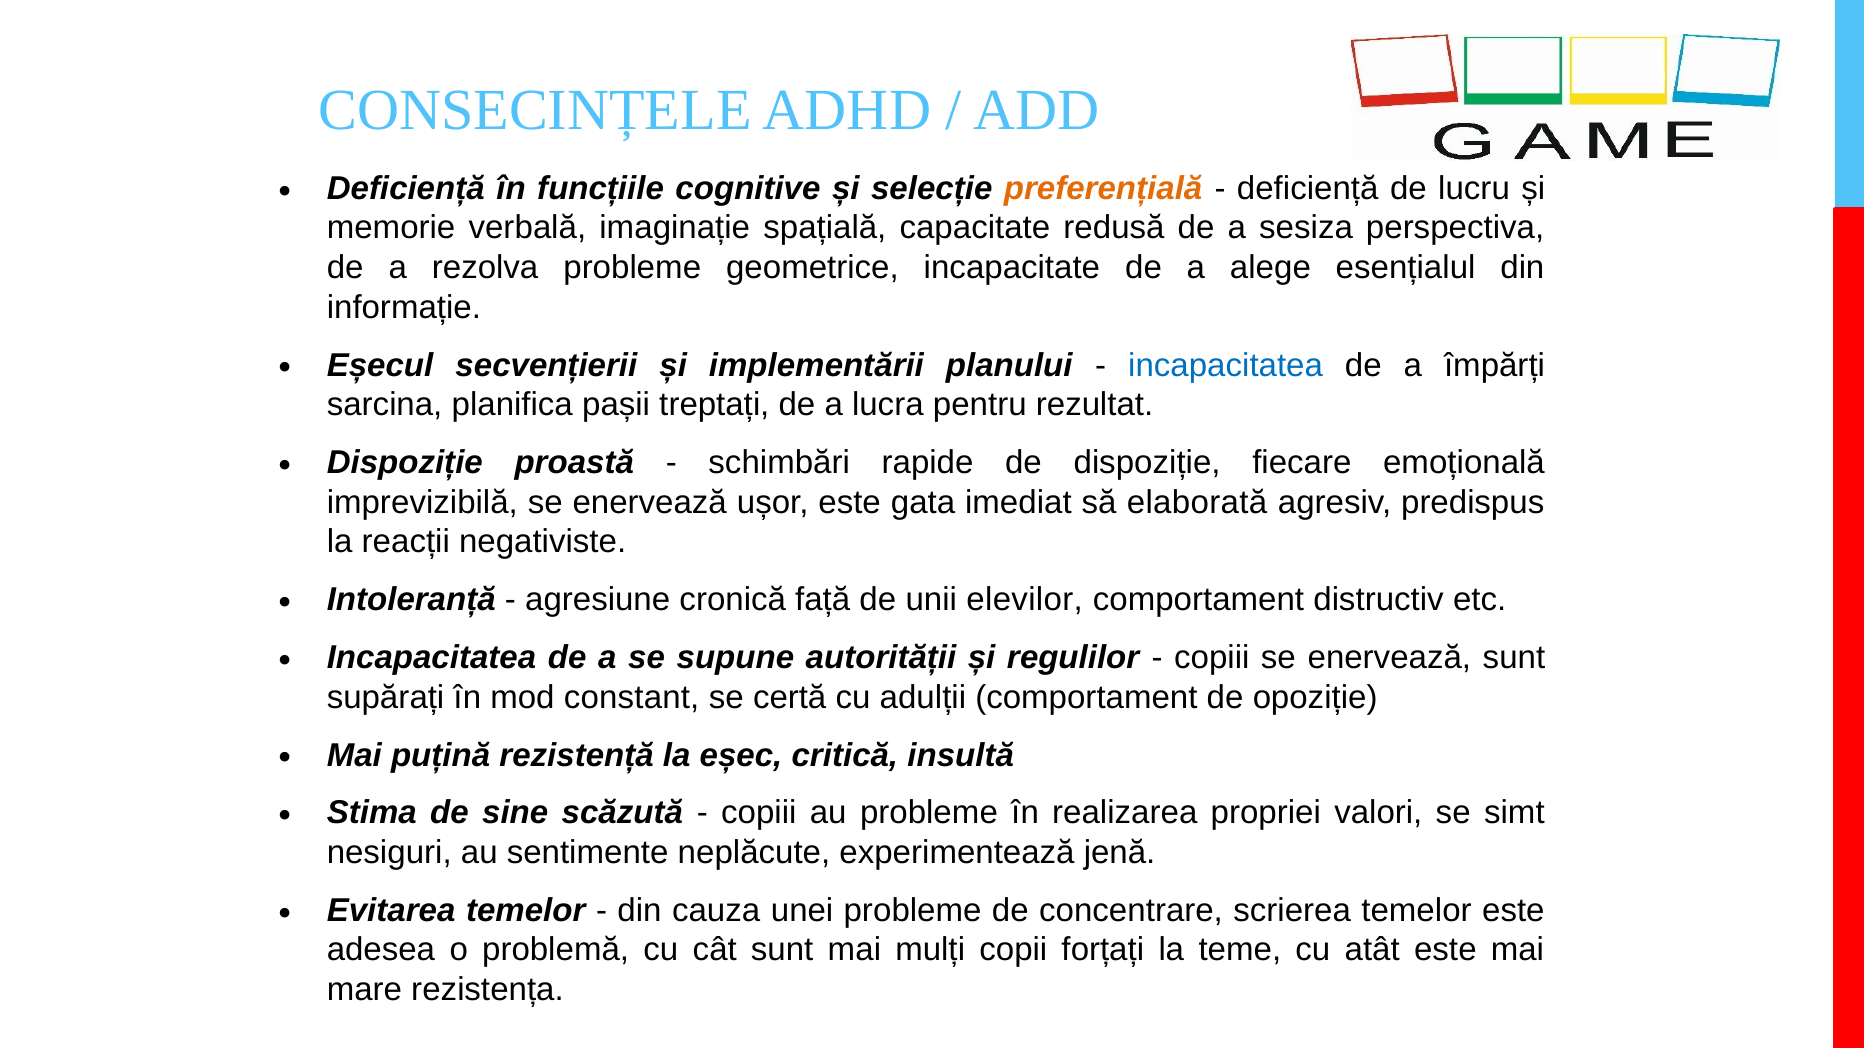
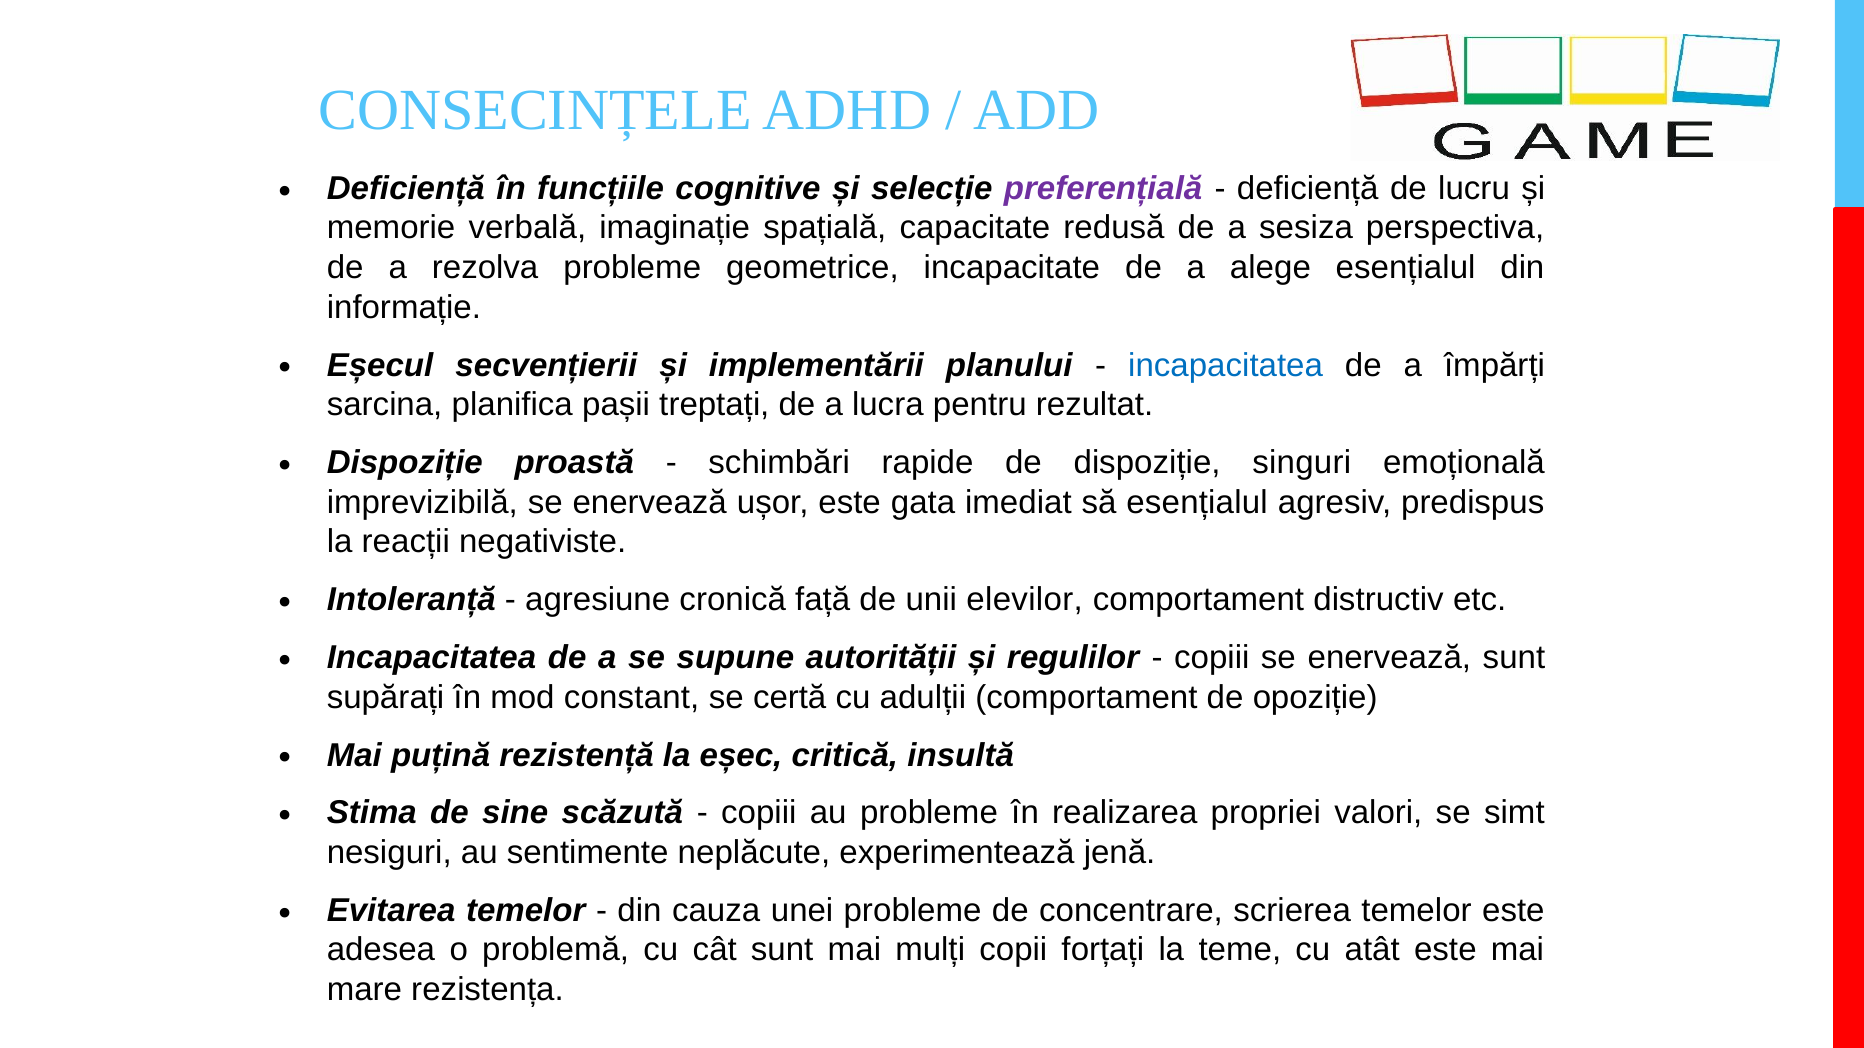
preferențială colour: orange -> purple (1103, 189)
fiecare: fiecare -> singuri (1302, 463)
să elaborată: elaborată -> esențialul (1197, 503)
